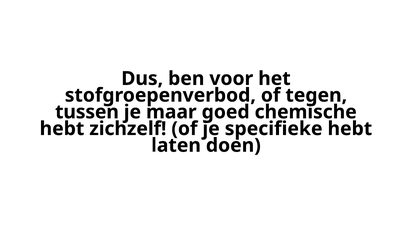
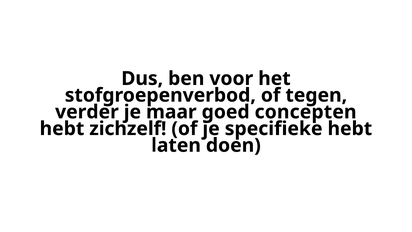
tussen: tussen -> verder (87, 112)
chemische: chemische -> concepten (306, 112)
